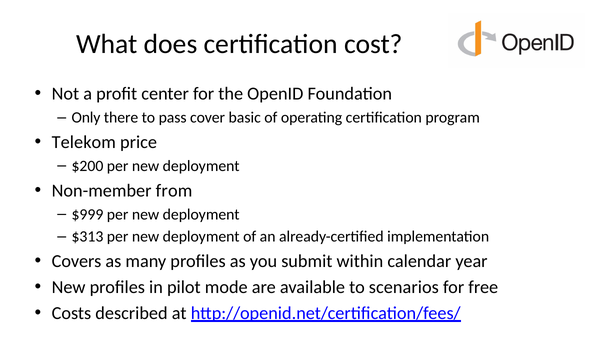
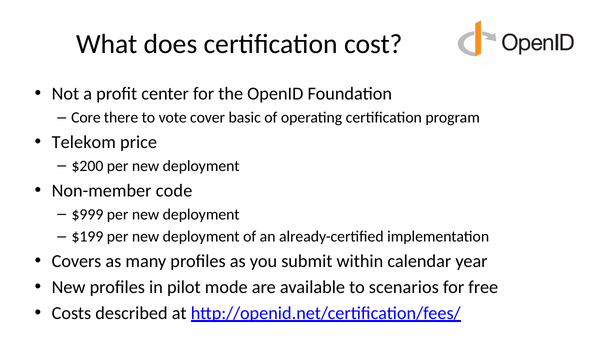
Only: Only -> Core (86, 118)
pass: pass -> vote (173, 118)
from: from -> code (174, 190)
$313: $313 -> $199 (87, 237)
